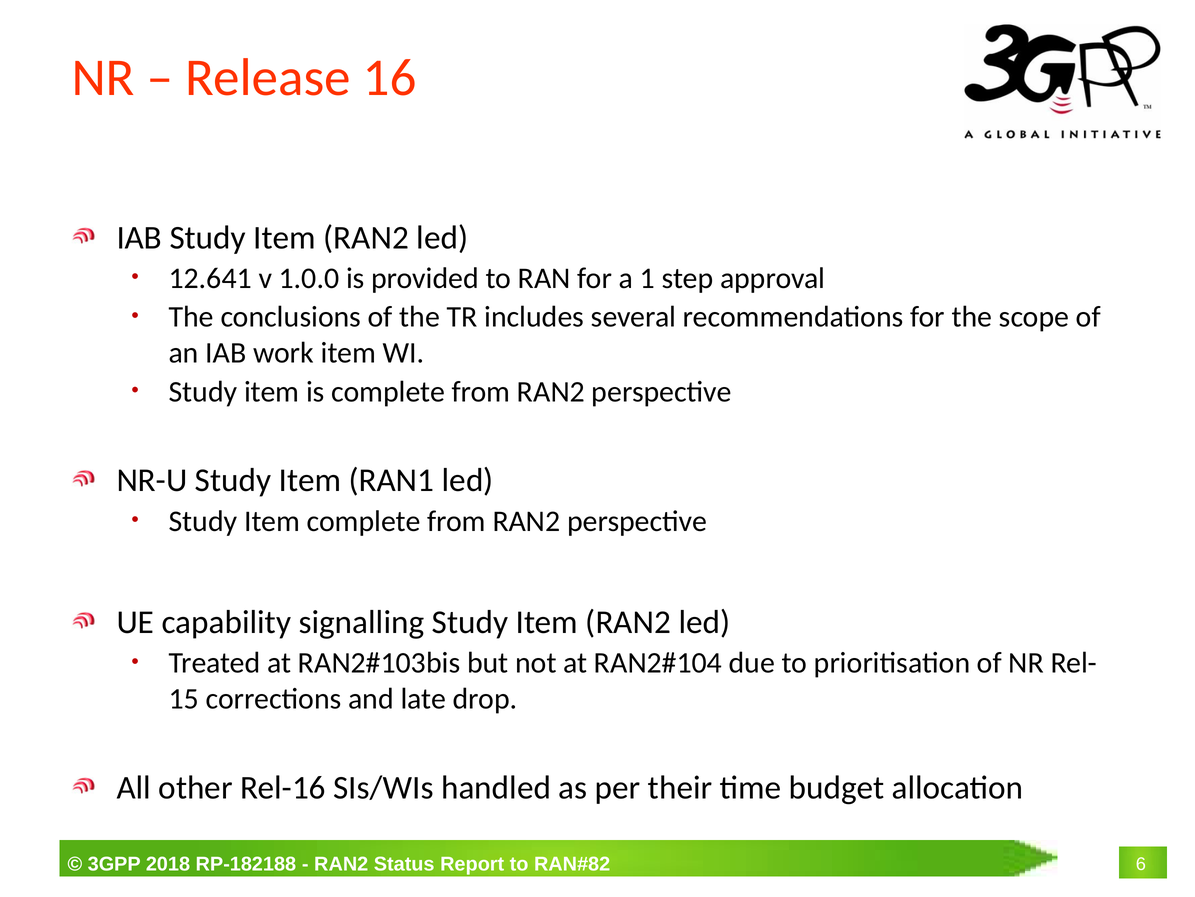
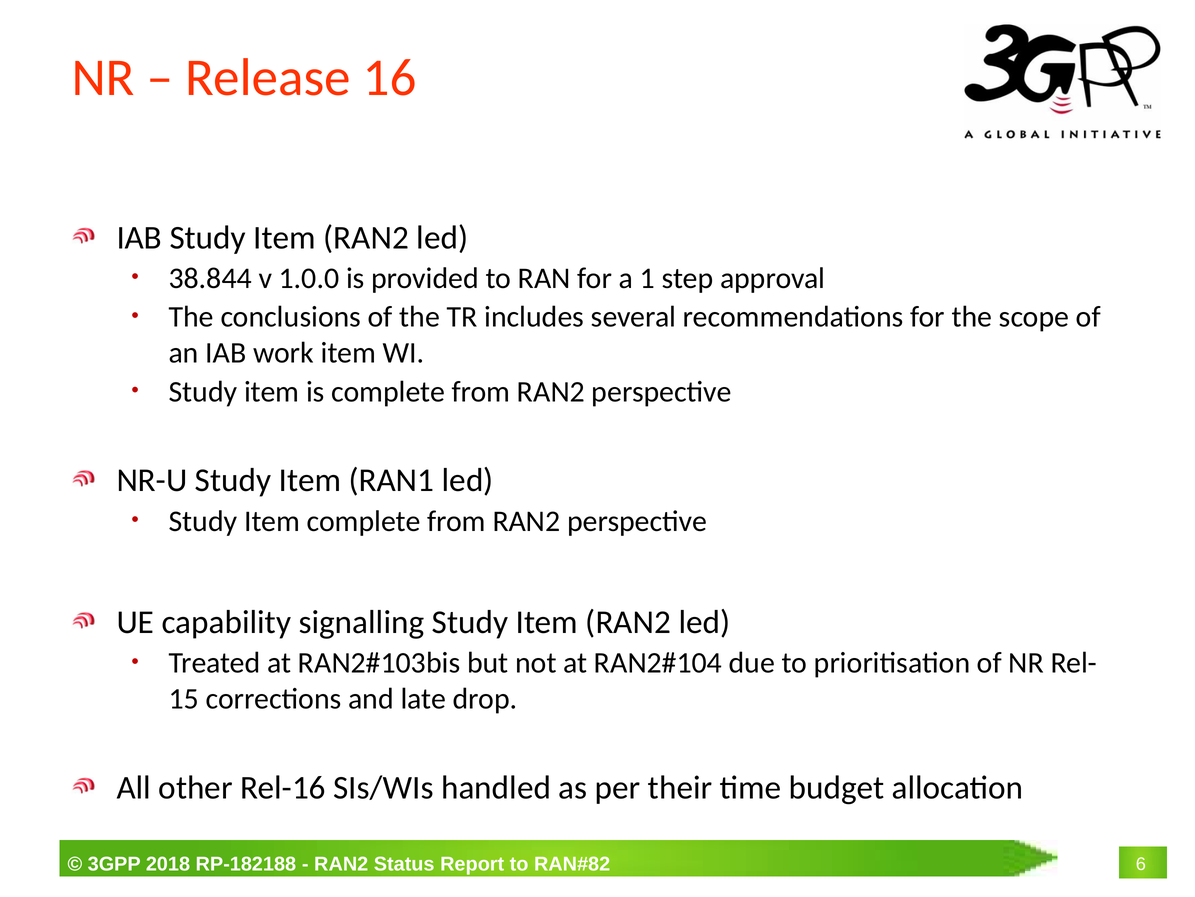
12.641: 12.641 -> 38.844 (210, 278)
